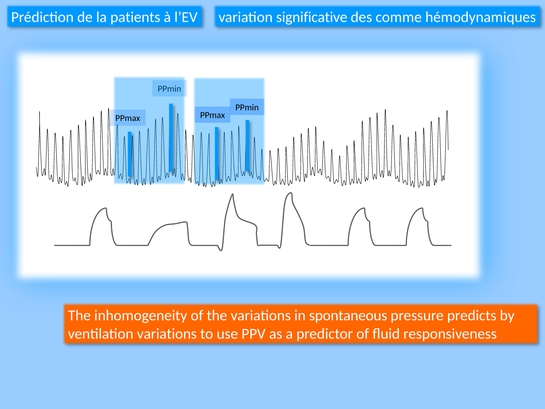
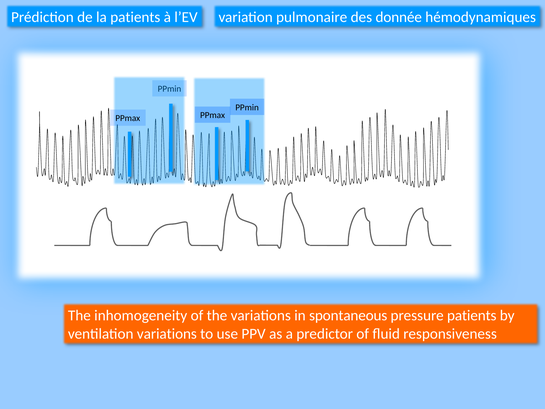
significative: significative -> pulmonaire (312, 17)
comme: comme -> donnée (399, 17)
pressure predicts: predicts -> patients (472, 315)
